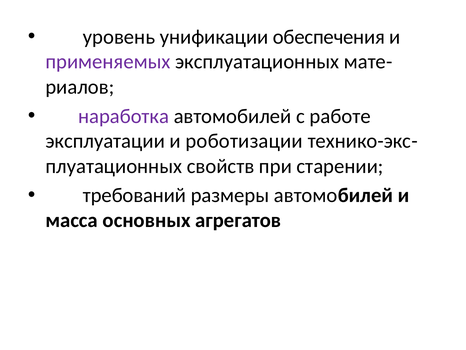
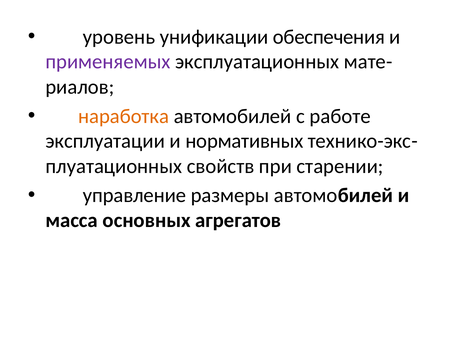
наработка colour: purple -> orange (124, 116)
роботизации: роботизации -> нормативных (244, 141)
требований: требований -> управление (135, 195)
